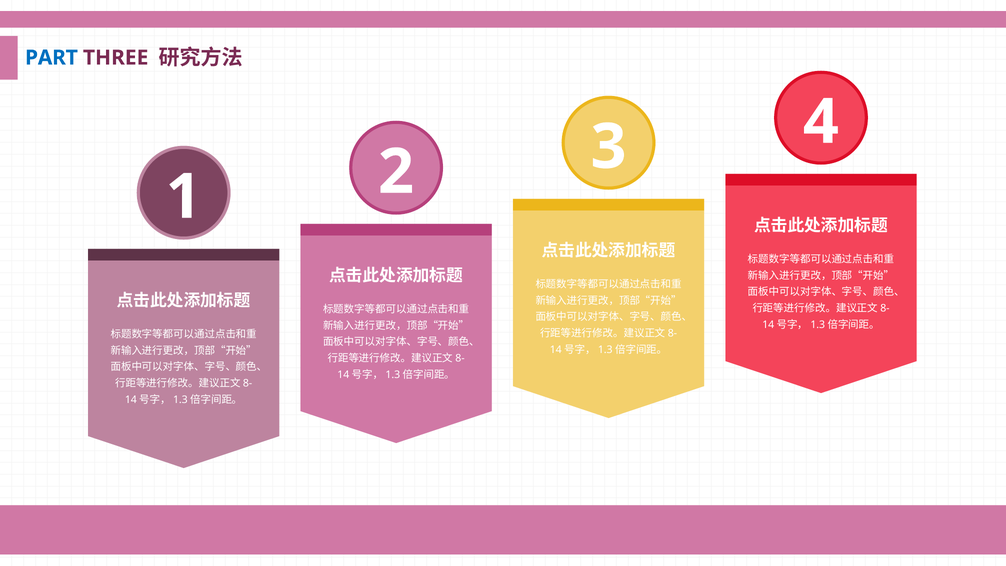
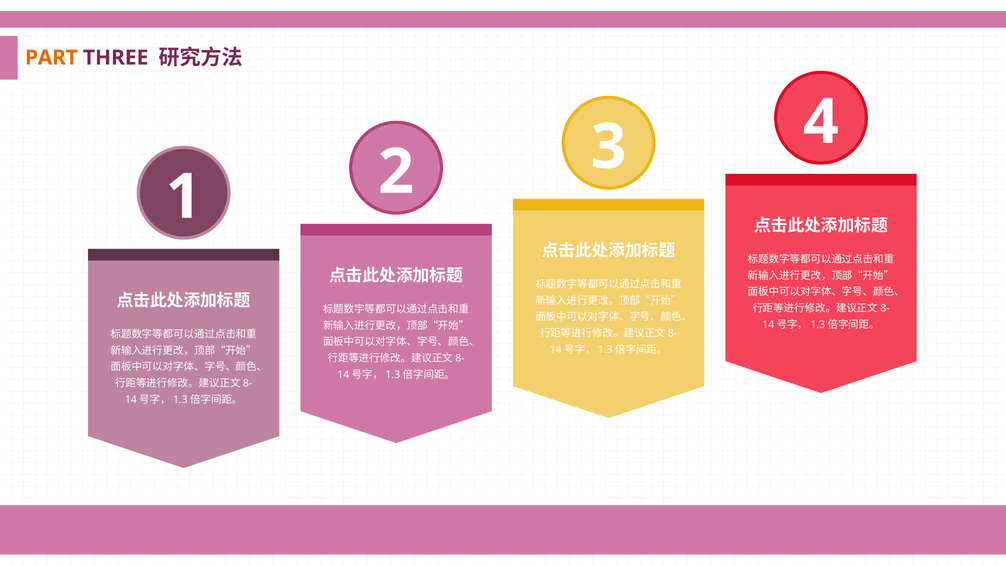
PART colour: blue -> orange (51, 58)
